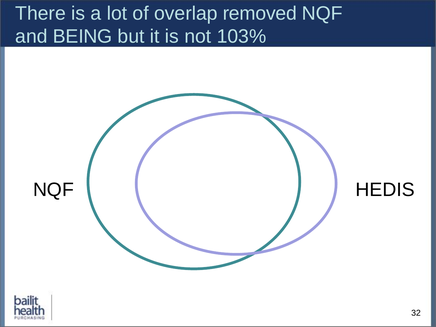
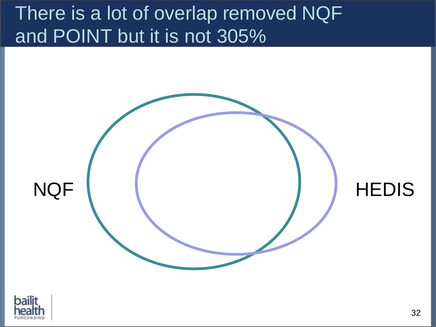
BEING: BEING -> POINT (83, 37)
103%: 103% -> 305% (241, 37)
